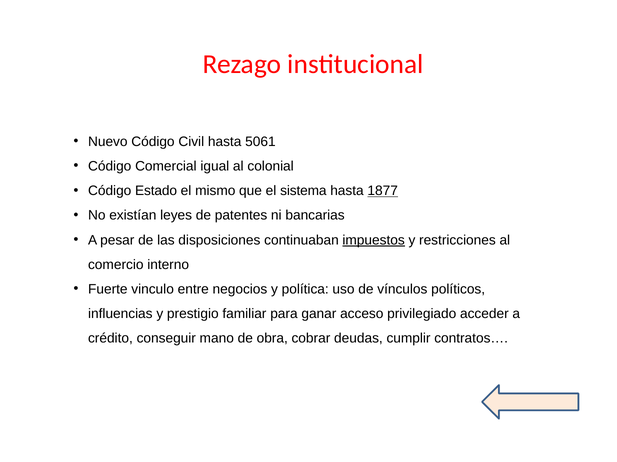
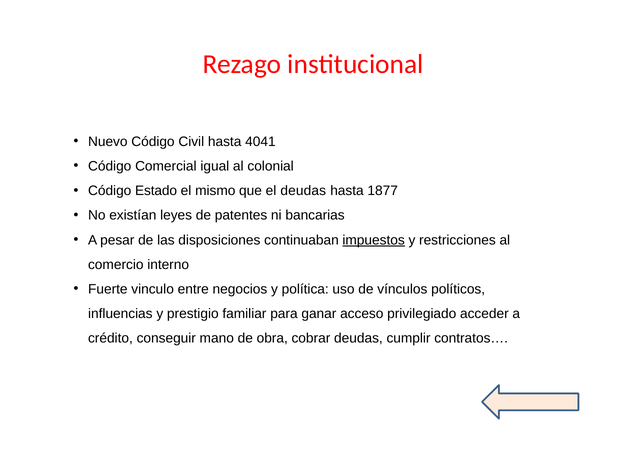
5061: 5061 -> 4041 (260, 142)
el sistema: sistema -> deudas (303, 191)
1877 underline: present -> none (383, 191)
